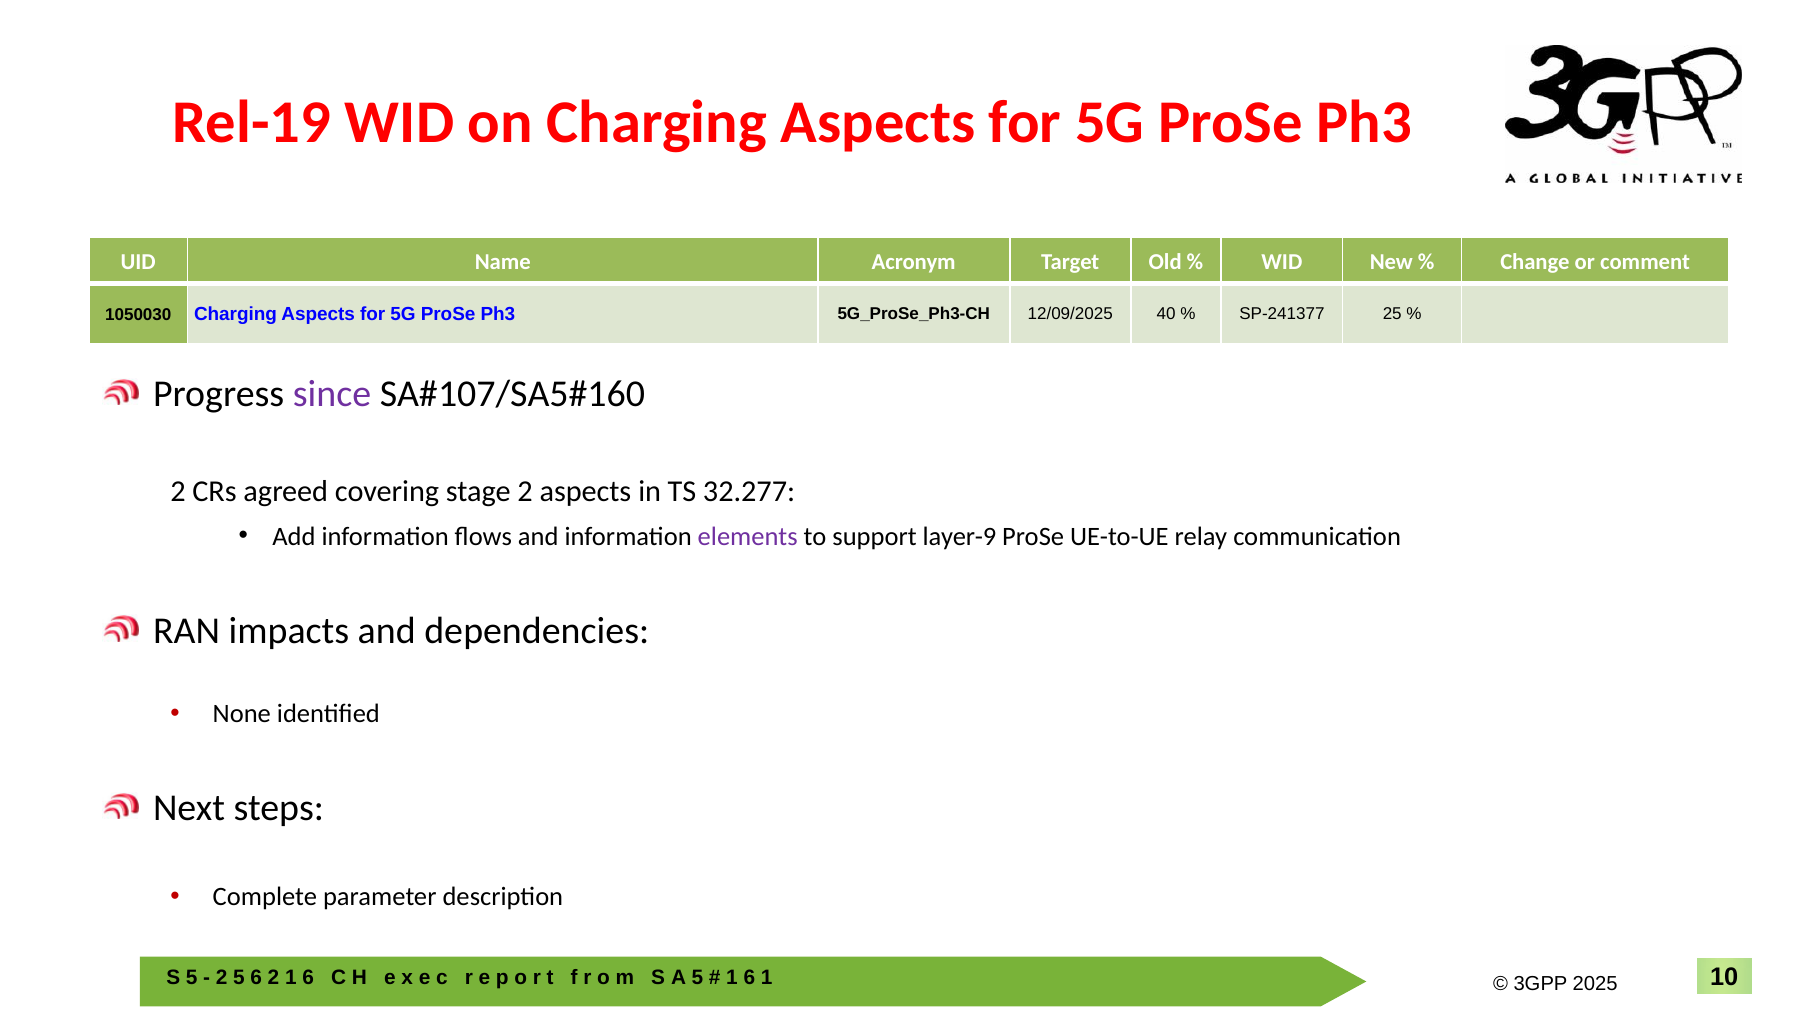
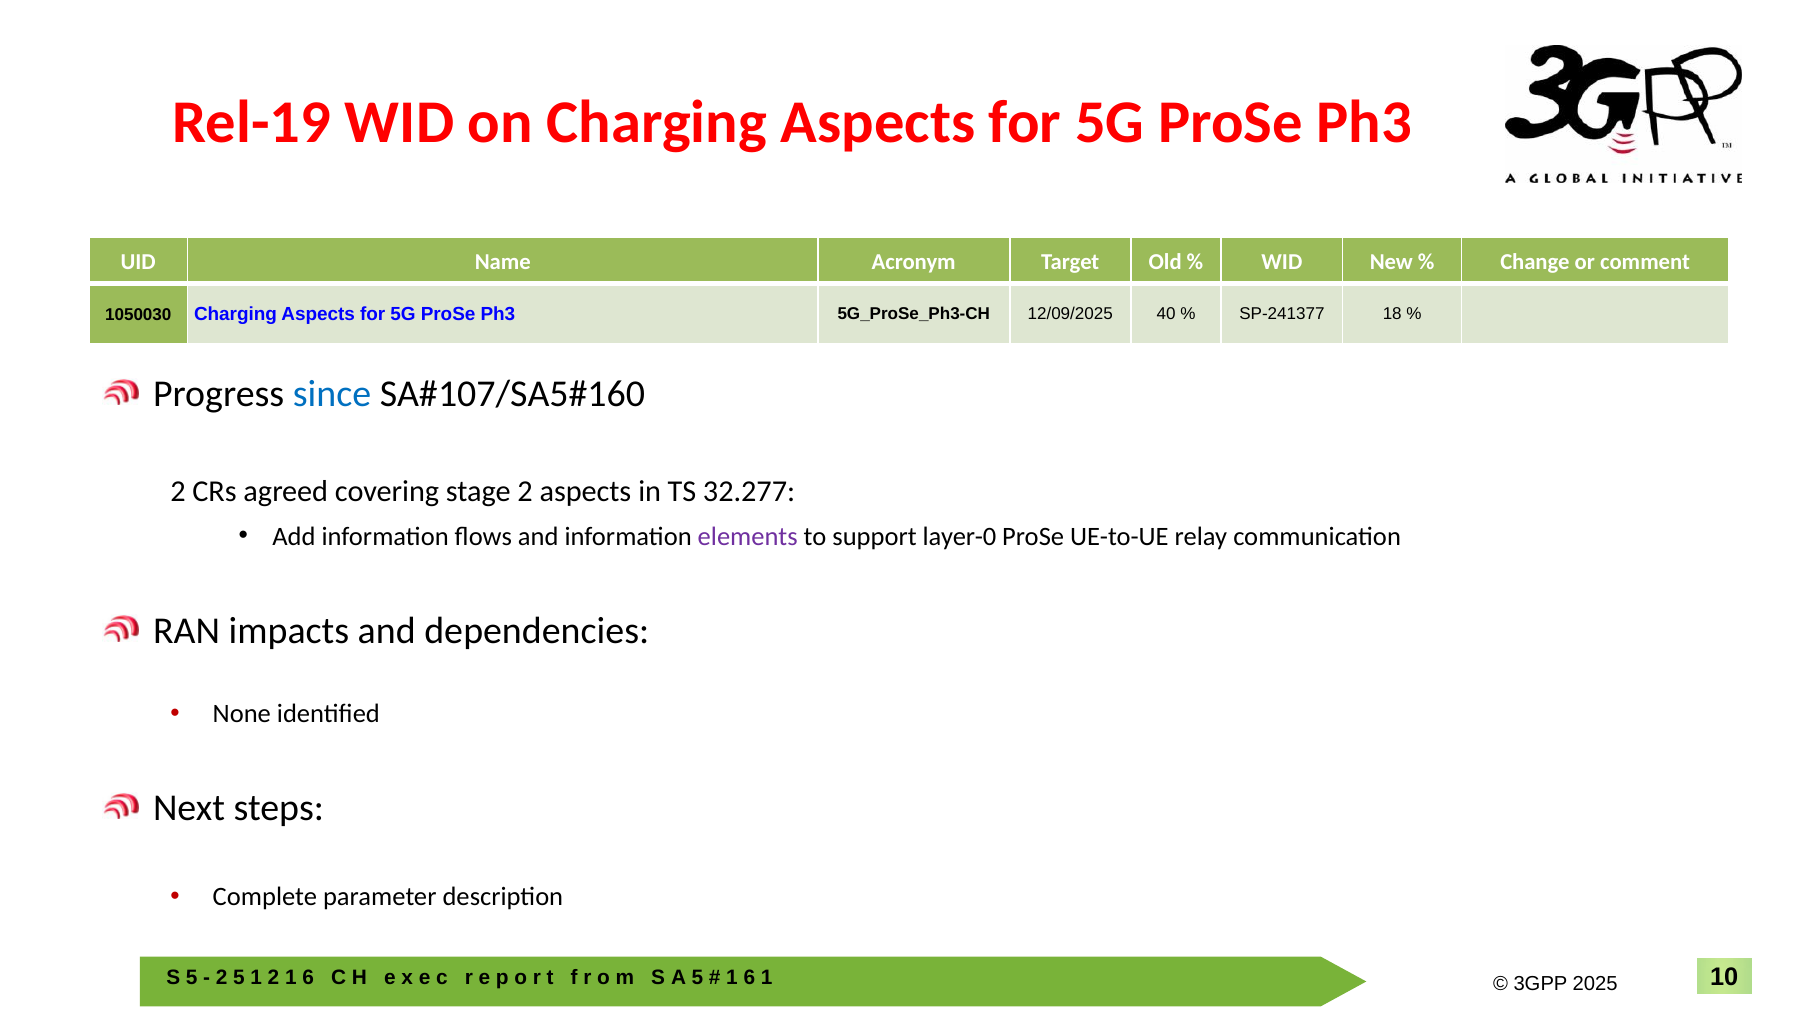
25: 25 -> 18 (1392, 314)
since colour: purple -> blue (332, 394)
layer-9: layer-9 -> layer-0 (959, 536)
6: 6 -> 1 (256, 977)
